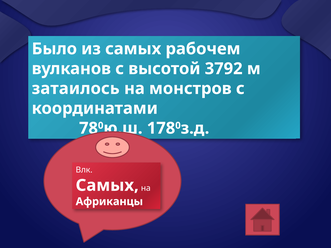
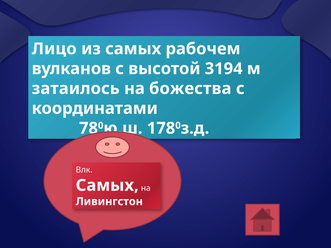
Было: Было -> Лицо (54, 49)
3792: 3792 -> 3194 (224, 69)
монстров: монстров -> божества (190, 89)
Африканцы: Африканцы -> Ливингстон (109, 202)
